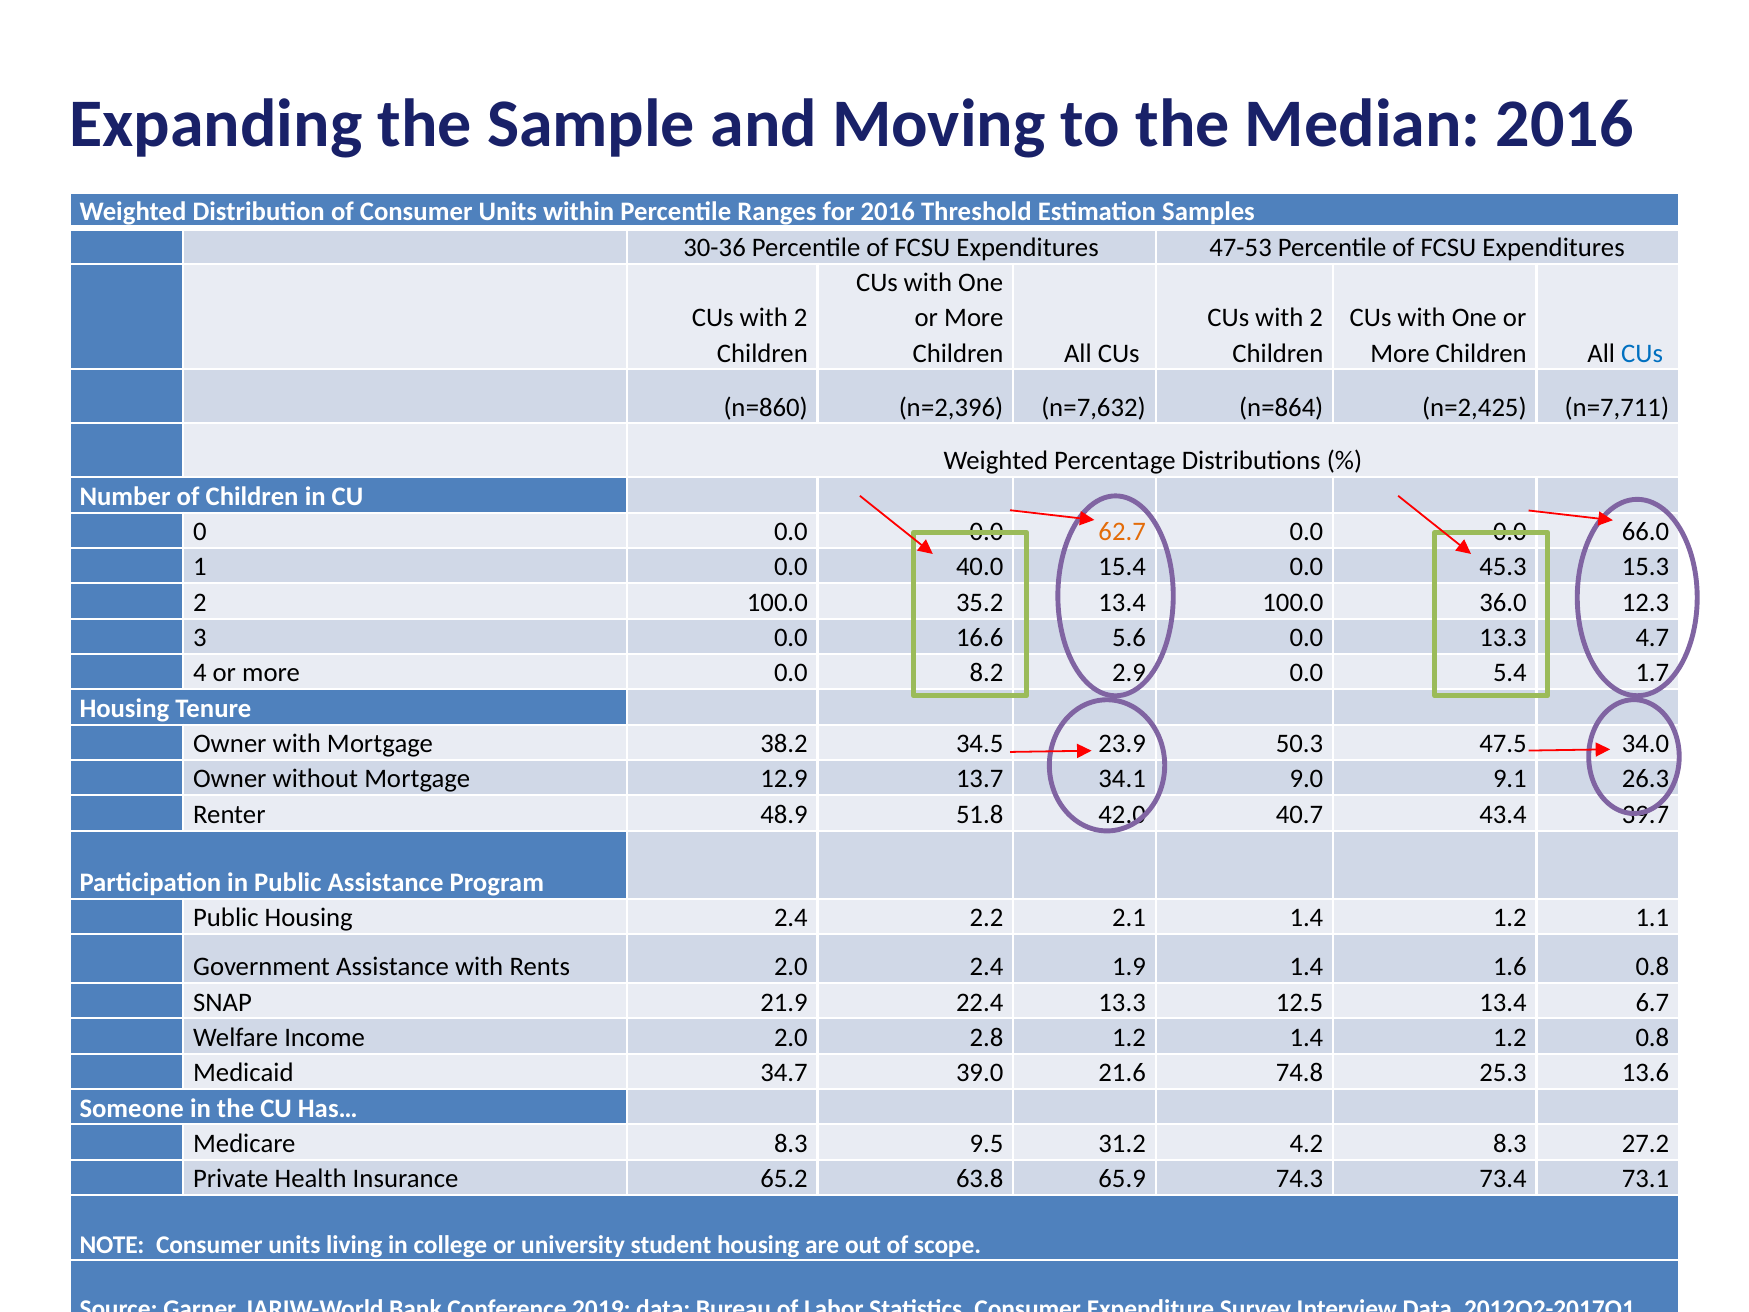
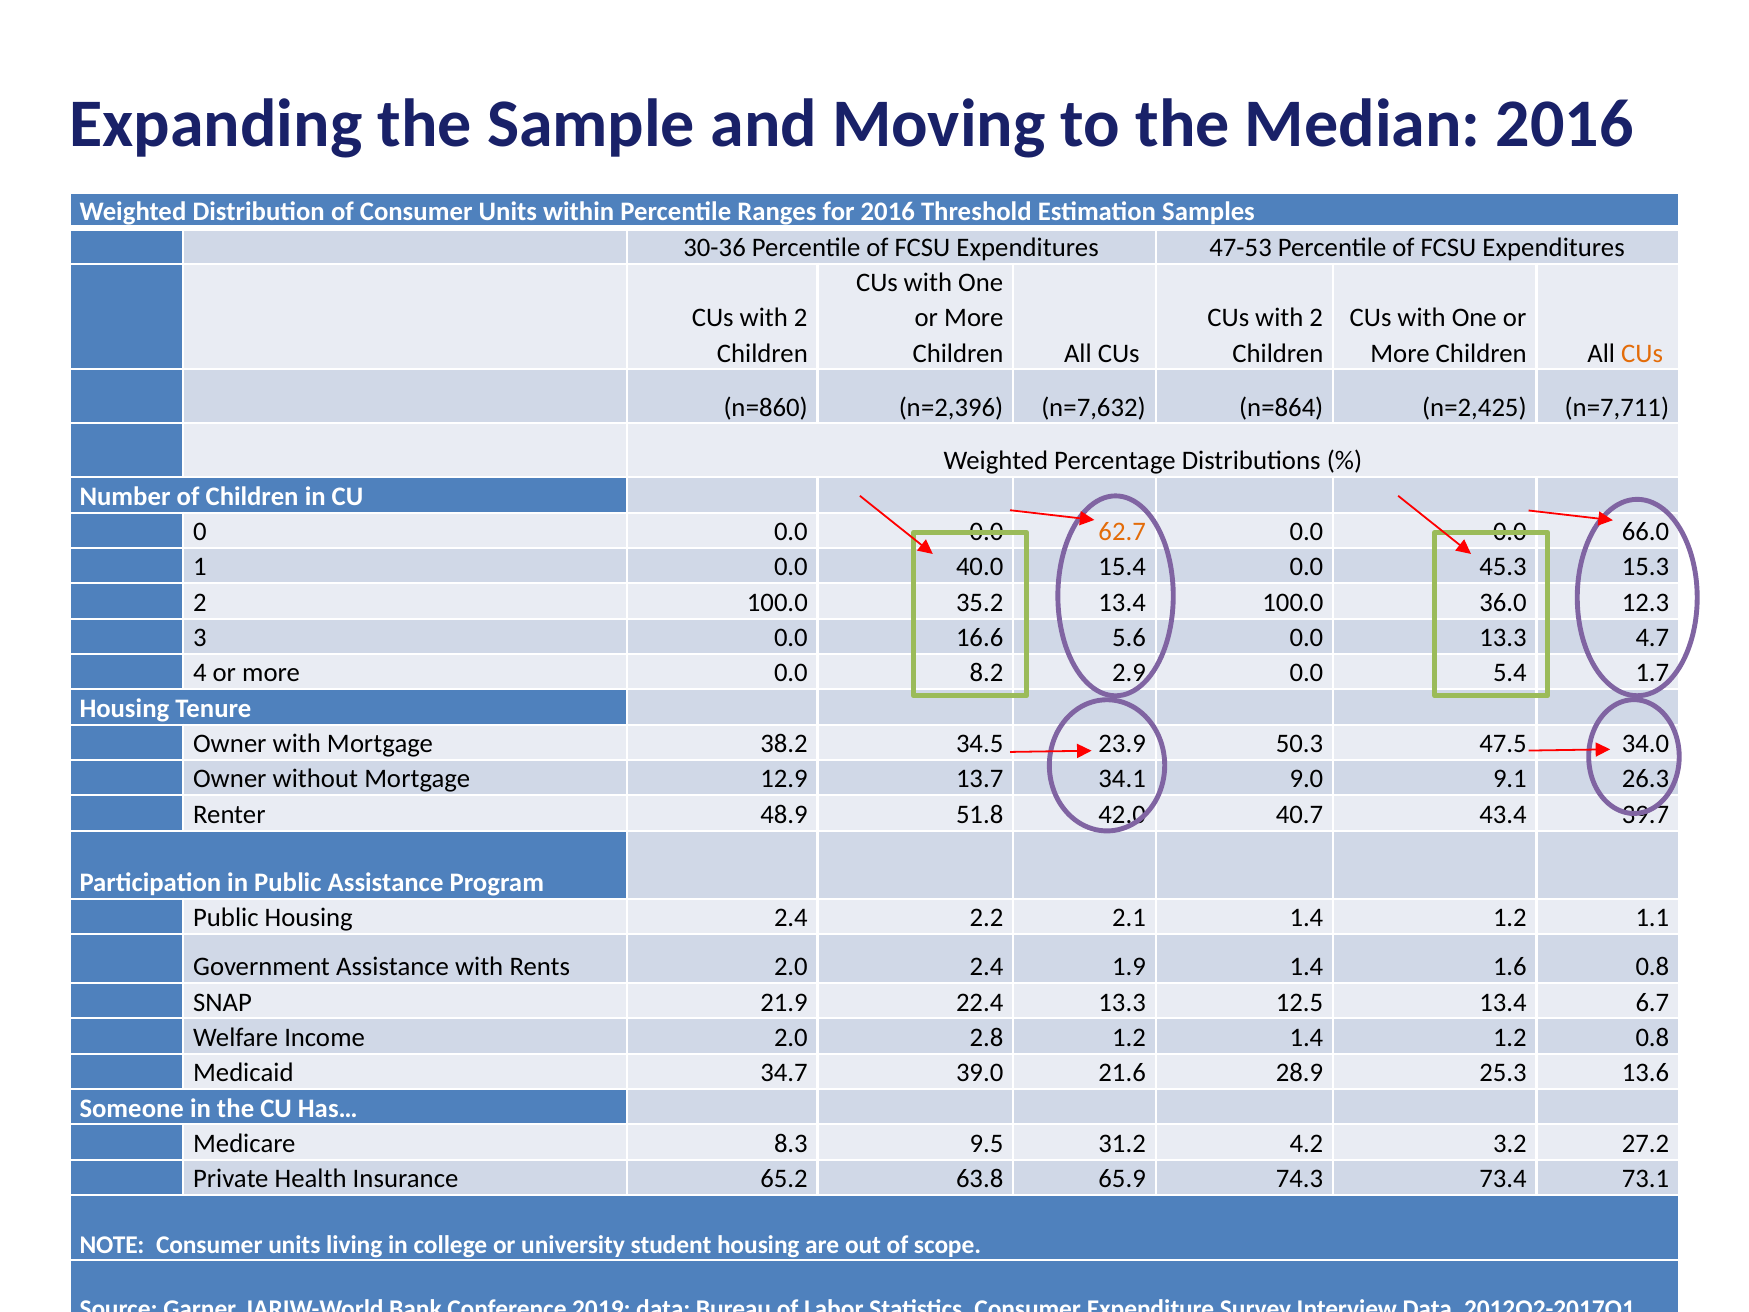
CUs colour: blue -> orange (1642, 353)
74.8: 74.8 -> 28.9 (1300, 1073)
4.2 8.3: 8.3 -> 3.2 (1510, 1143)
